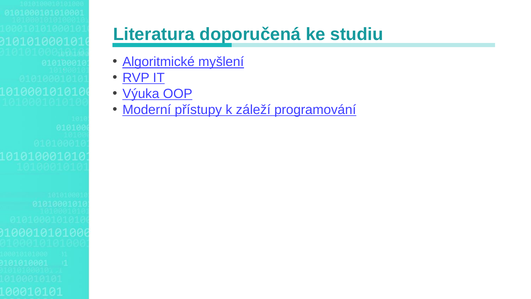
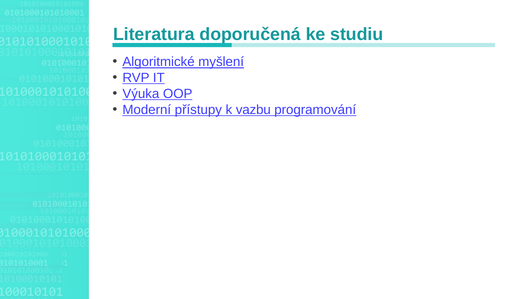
záleží: záleží -> vazbu (253, 110)
